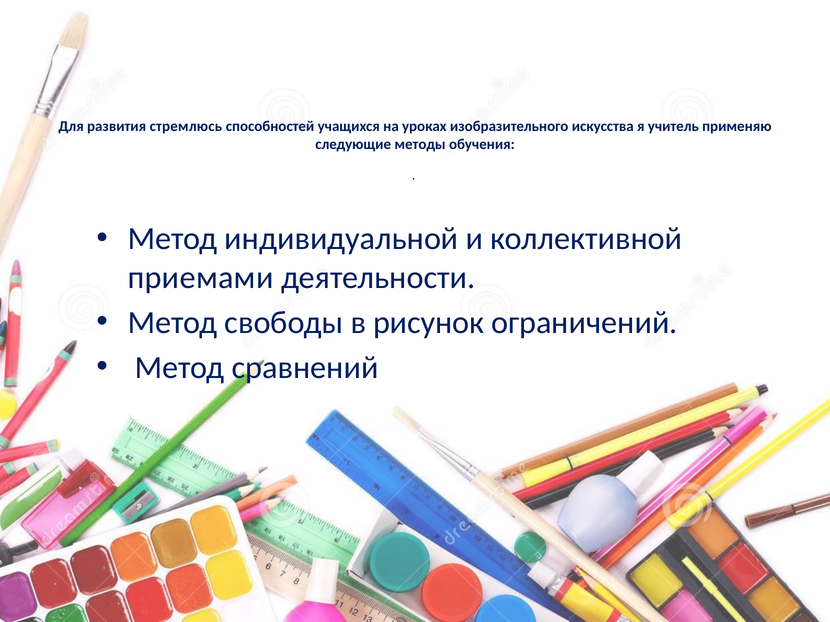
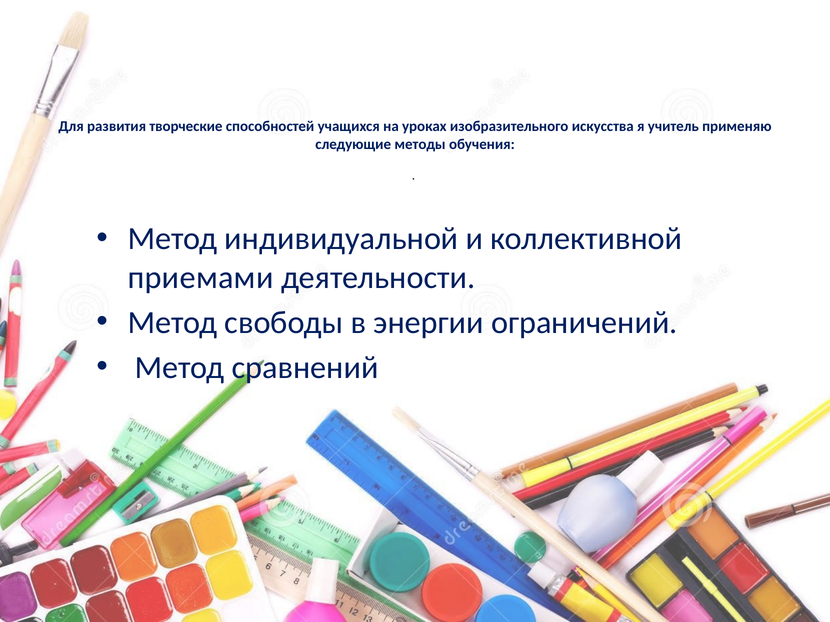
стремлюсь: стремлюсь -> творческие (186, 126)
рисунок: рисунок -> энергии (428, 323)
